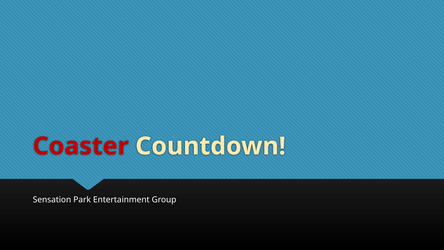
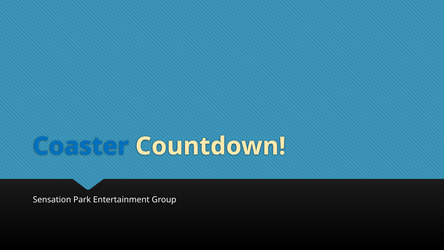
Coaster colour: red -> blue (81, 146)
